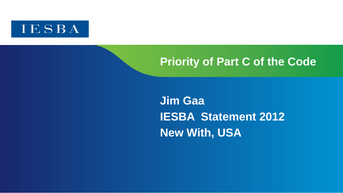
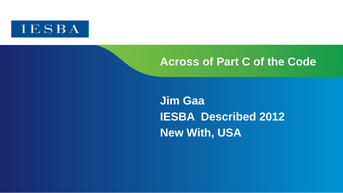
Priority: Priority -> Across (180, 62)
Statement: Statement -> Described (229, 117)
